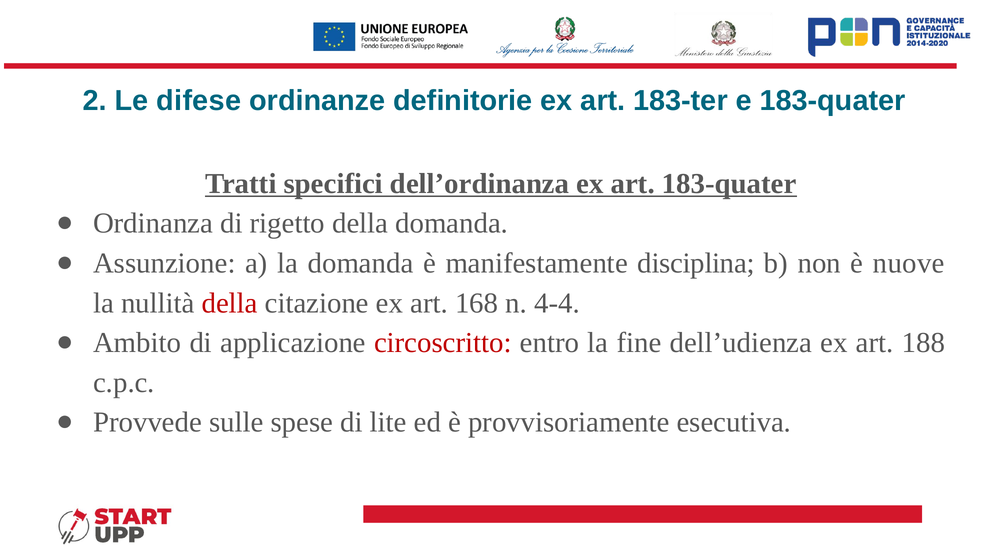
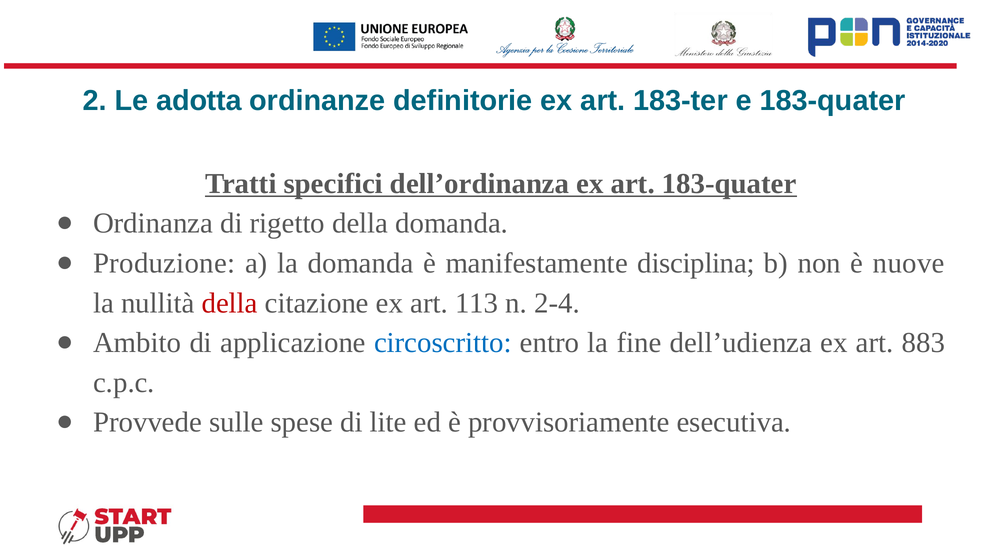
difese: difese -> adotta (199, 101)
Assunzione: Assunzione -> Produzione (164, 263)
168: 168 -> 113 (477, 303)
4-4: 4-4 -> 2-4 (557, 303)
circoscritto colour: red -> blue (443, 343)
188: 188 -> 883 (923, 343)
